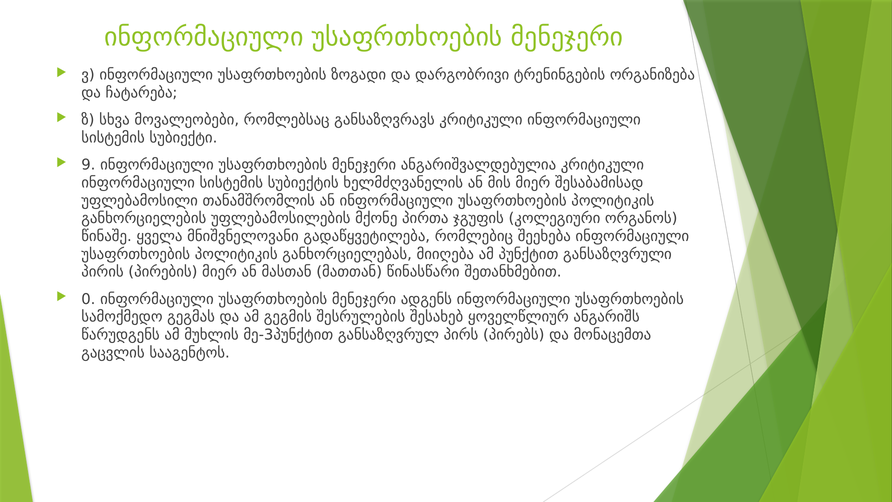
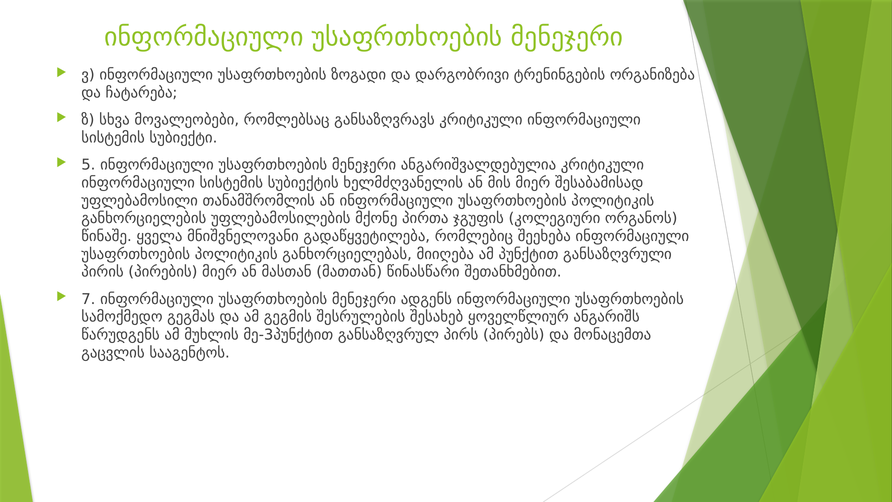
9: 9 -> 5 (88, 165)
0: 0 -> 7 (88, 299)
